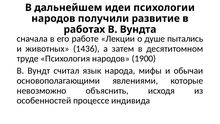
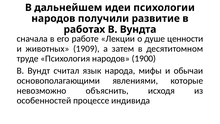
пытались: пытались -> ценности (185, 39)
1436: 1436 -> 1909 (86, 49)
